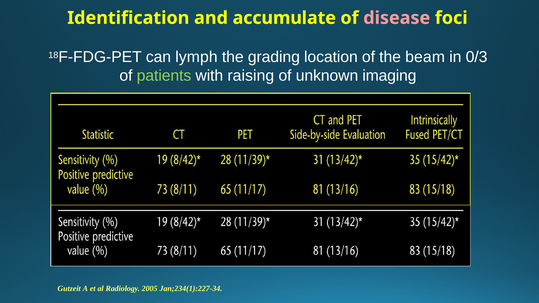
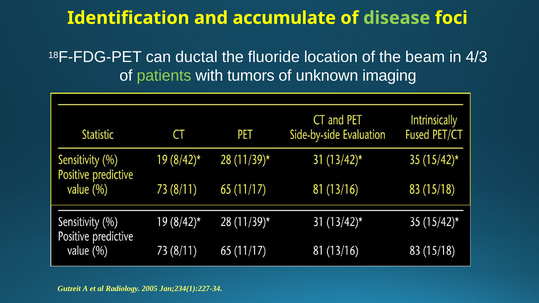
disease colour: pink -> light green (397, 18)
lymph: lymph -> ductal (196, 57)
grading: grading -> fluoride (274, 57)
0/3: 0/3 -> 4/3 (477, 57)
raising: raising -> tumors (251, 76)
